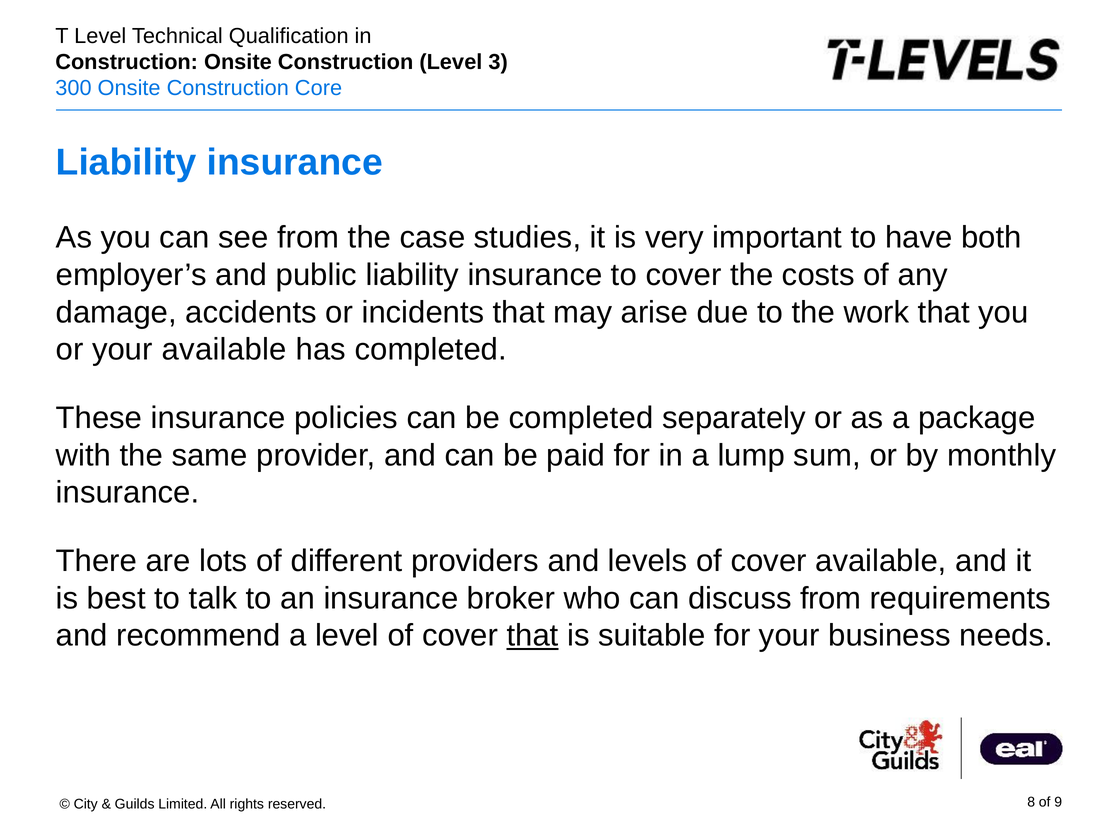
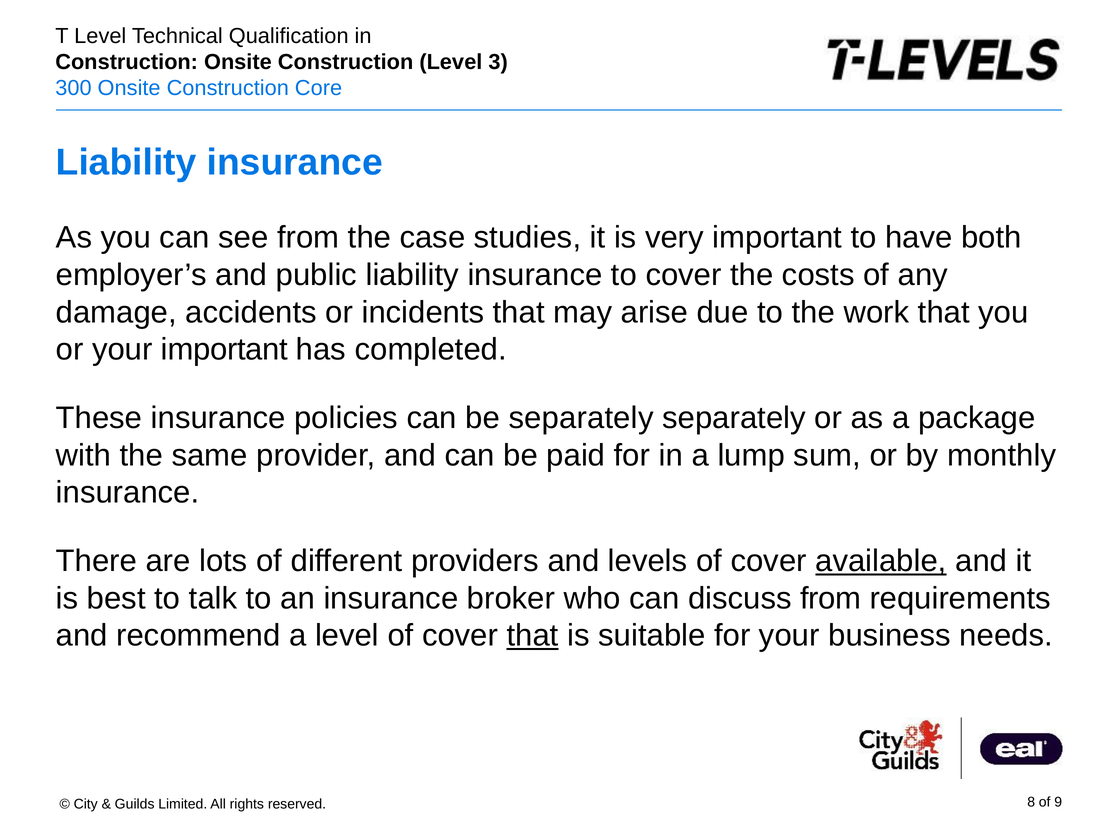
your available: available -> important (224, 349)
be completed: completed -> separately (581, 418)
available underline: none -> present (881, 561)
